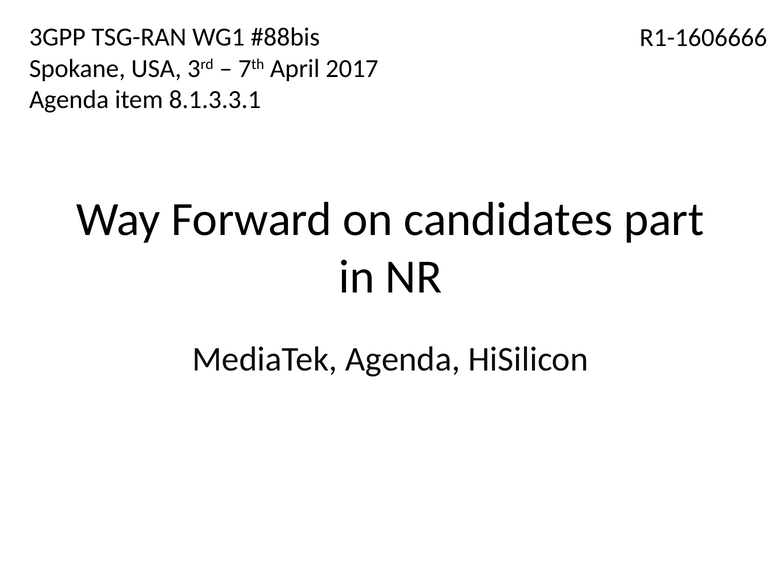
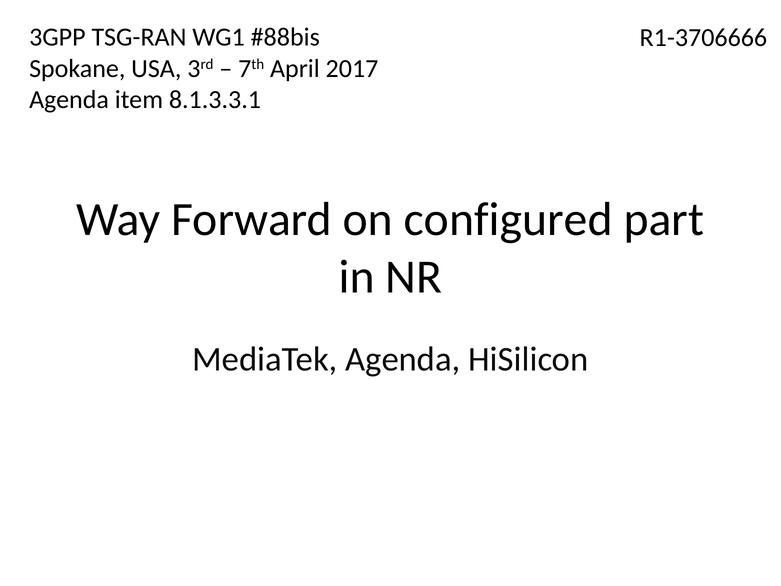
R1-1606666: R1-1606666 -> R1-3706666 (703, 37)
candidates: candidates -> configured (508, 219)
